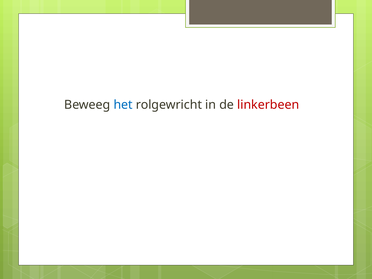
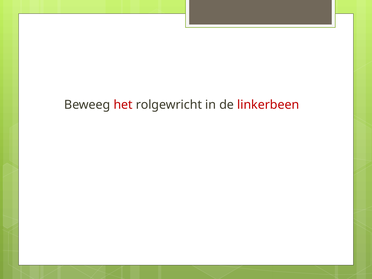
het colour: blue -> red (123, 105)
